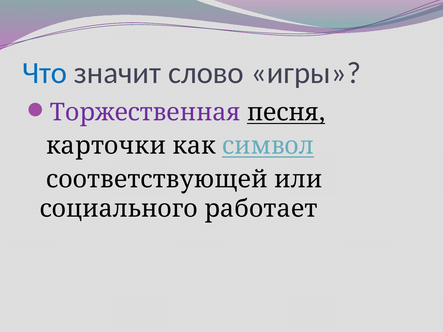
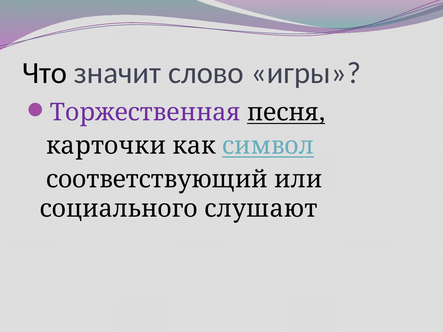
Что colour: blue -> black (45, 73)
соответствующей: соответствующей -> соответствующий (157, 179)
работает: работает -> слушают (261, 209)
